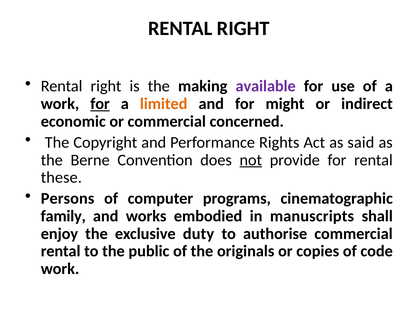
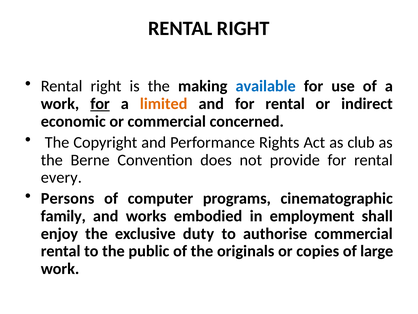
available colour: purple -> blue (266, 86)
and for might: might -> rental (285, 104)
said: said -> club (361, 142)
not underline: present -> none (251, 160)
these: these -> every (61, 177)
manuscripts: manuscripts -> employment (312, 216)
code: code -> large (377, 251)
